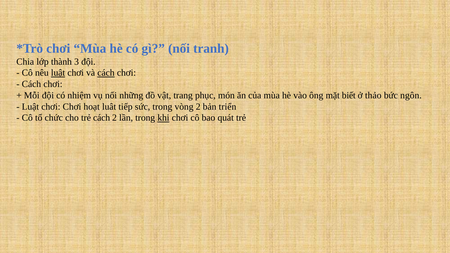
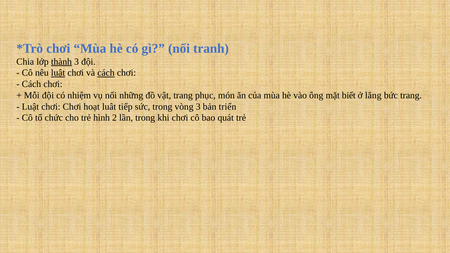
thành underline: none -> present (61, 62)
thảo: thảo -> lăng (373, 95)
bức ngôn: ngôn -> trang (411, 95)
vòng 2: 2 -> 3 (198, 107)
trẻ cách: cách -> hình (102, 118)
khi underline: present -> none (163, 118)
